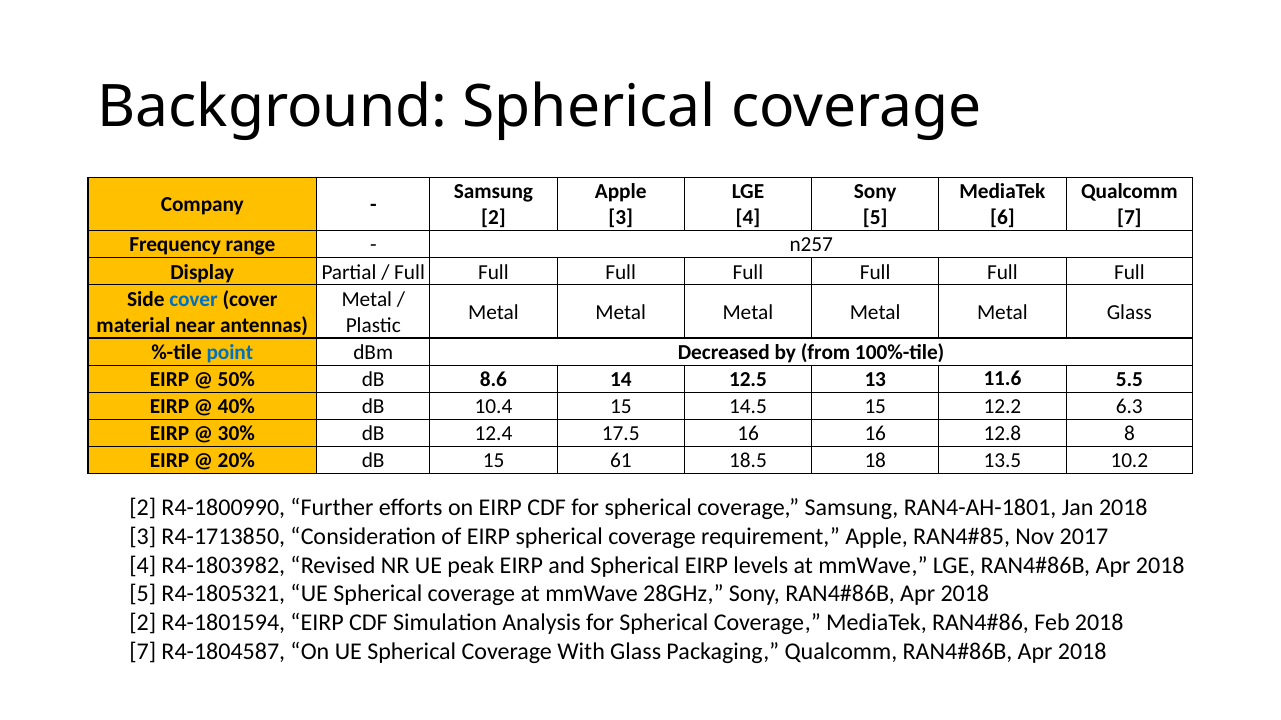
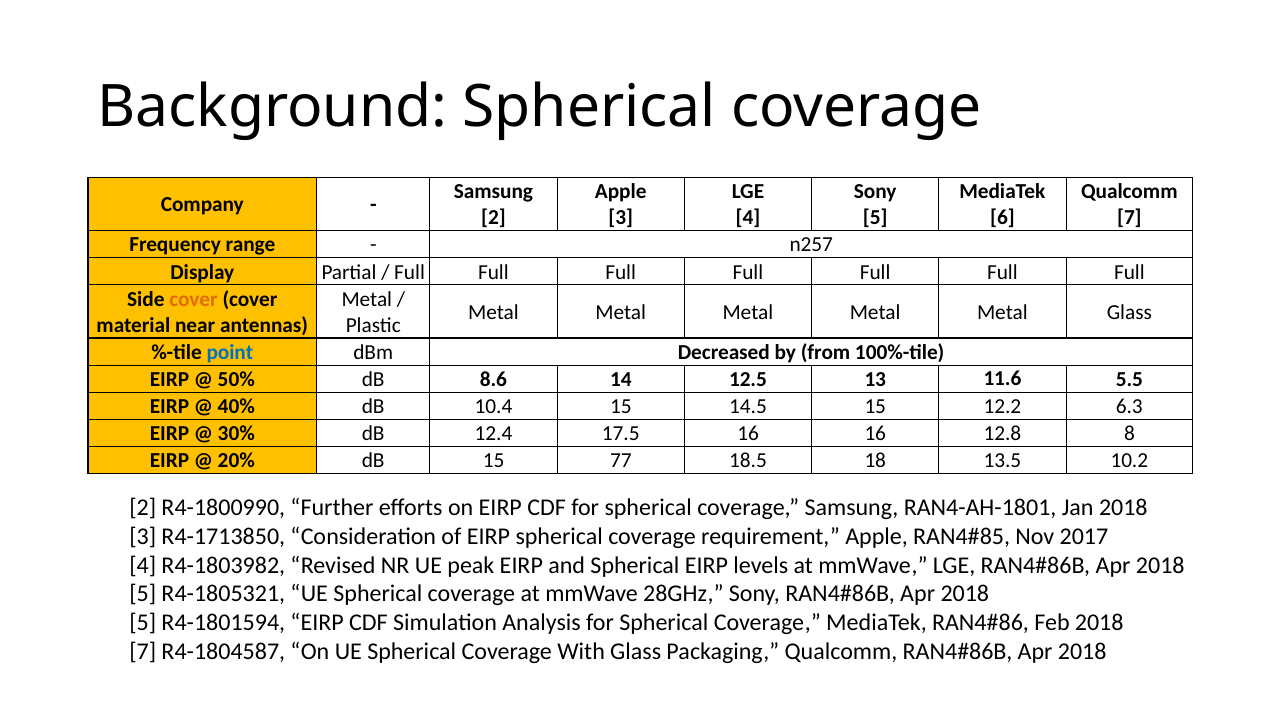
cover colour: blue -> orange (193, 299)
61: 61 -> 77 (621, 461)
2: 2 -> 5 (143, 623)
